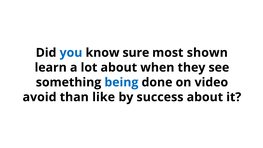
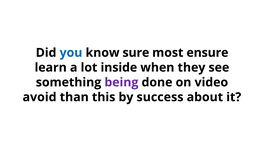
shown: shown -> ensure (207, 53)
lot about: about -> inside (119, 67)
being colour: blue -> purple (121, 82)
like: like -> this (104, 97)
